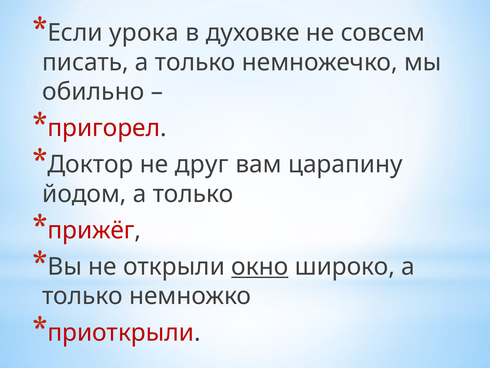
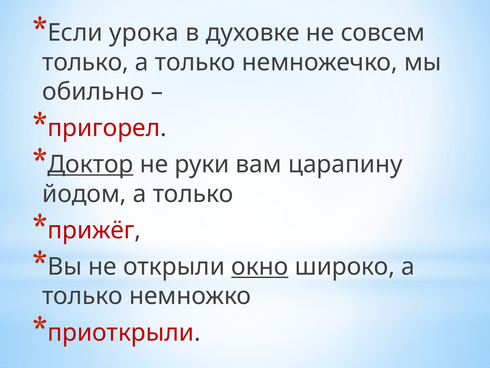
писать: писать -> только (86, 62)
Доктор underline: none -> present (90, 164)
друг: друг -> руки (202, 164)
